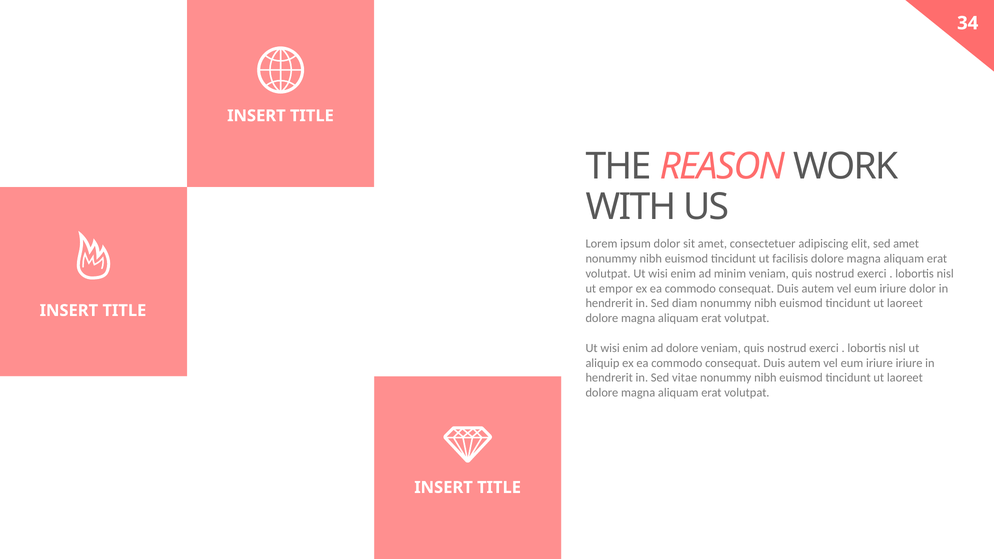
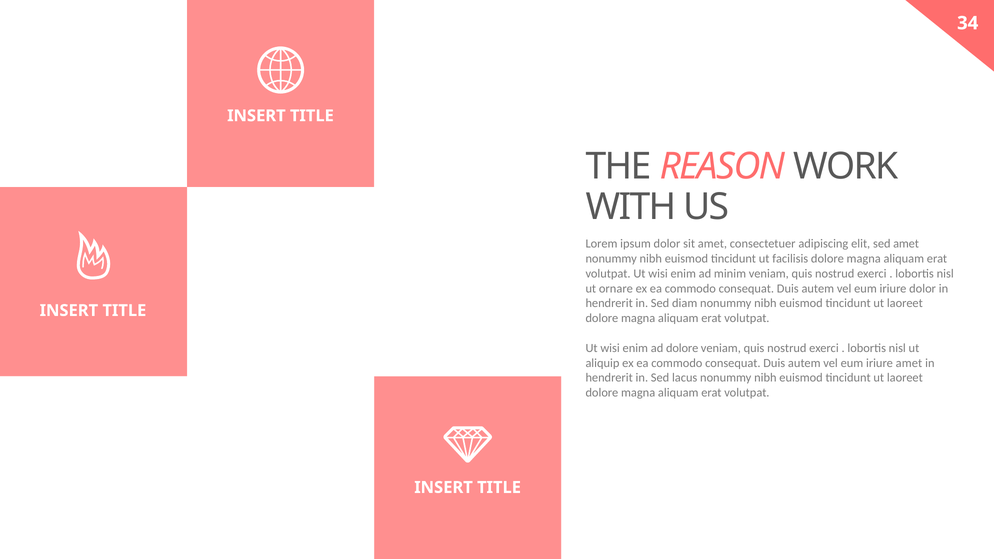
empor: empor -> ornare (616, 288)
iriure iriure: iriure -> amet (909, 363)
vitae: vitae -> lacus (685, 378)
